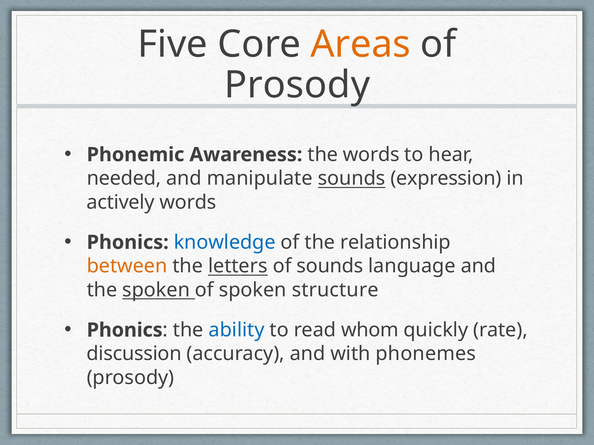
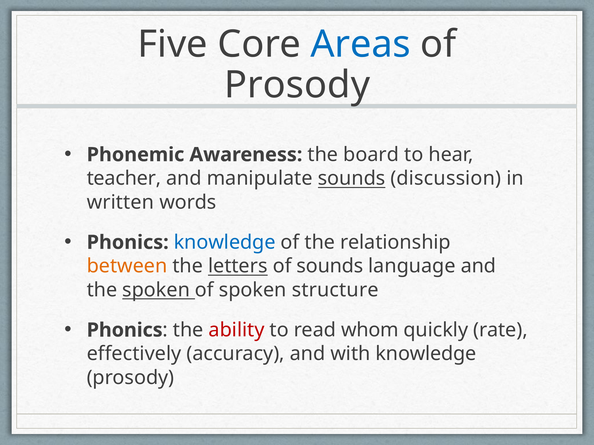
Areas colour: orange -> blue (361, 44)
the words: words -> board (371, 155)
needed: needed -> teacher (124, 179)
expression: expression -> discussion (446, 179)
actively: actively -> written (120, 202)
ability colour: blue -> red (237, 330)
discussion: discussion -> effectively (134, 354)
with phonemes: phonemes -> knowledge (426, 354)
